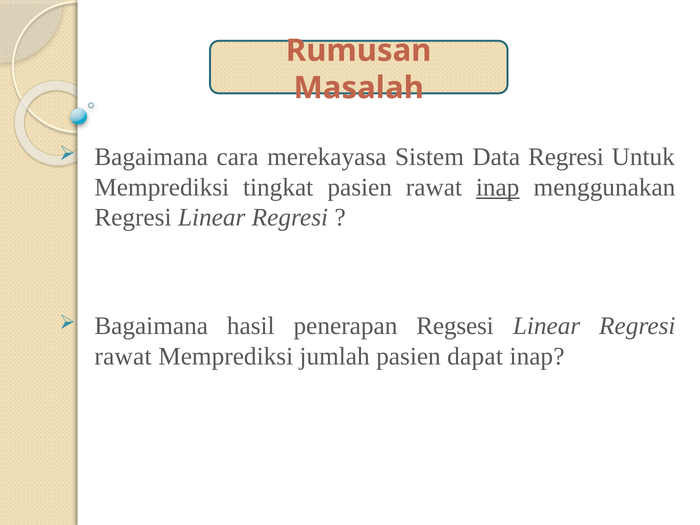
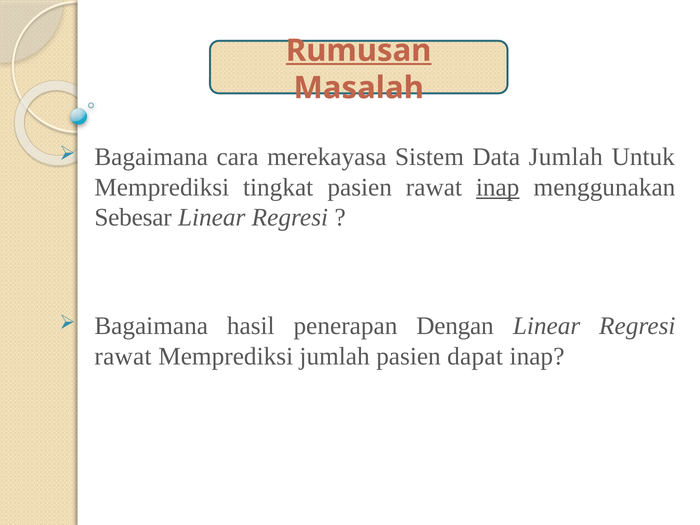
Rumusan underline: none -> present (359, 51)
Data Regresi: Regresi -> Jumlah (566, 157)
Regresi: Regresi -> Sebesar (133, 218)
Regsesi: Regsesi -> Dengan (455, 326)
